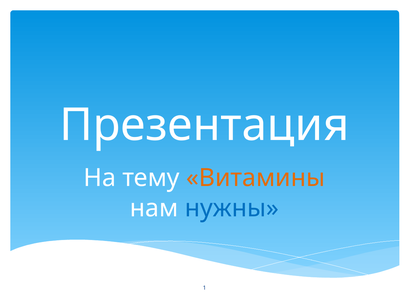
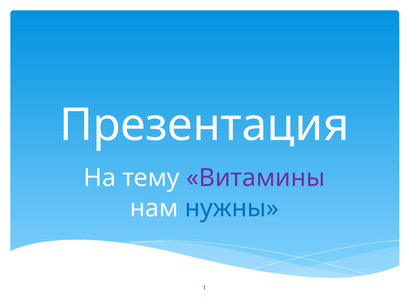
Витамины colour: orange -> purple (256, 178)
